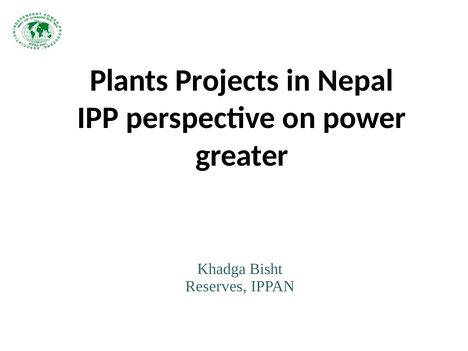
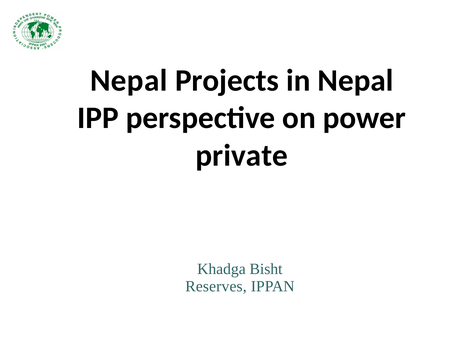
Plants: Plants -> Nepal (129, 81)
greater: greater -> private (242, 155)
